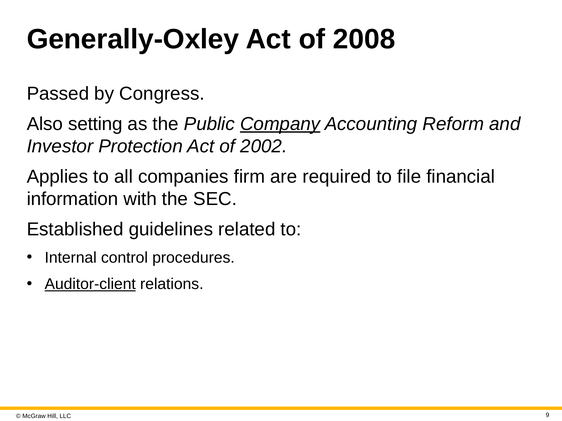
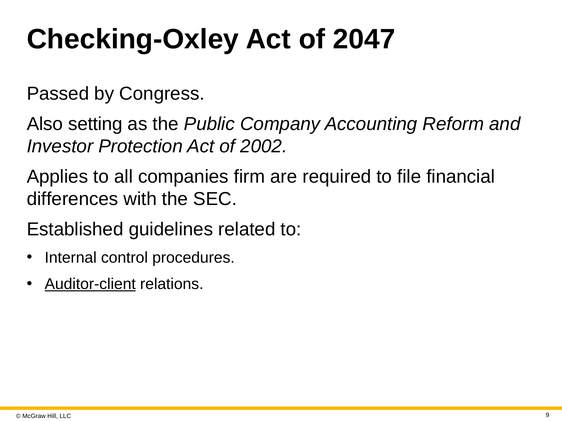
Generally-Oxley: Generally-Oxley -> Checking-Oxley (133, 39)
2008: 2008 -> 2047 (364, 39)
Company underline: present -> none (280, 124)
information: information -> differences (72, 199)
